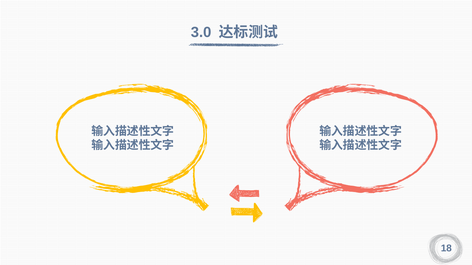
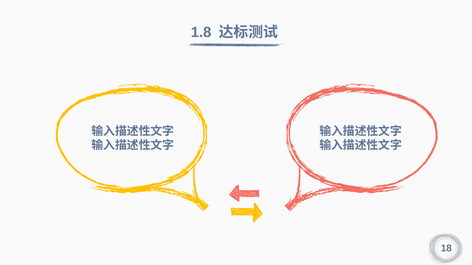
3.0: 3.0 -> 1.8 (201, 32)
